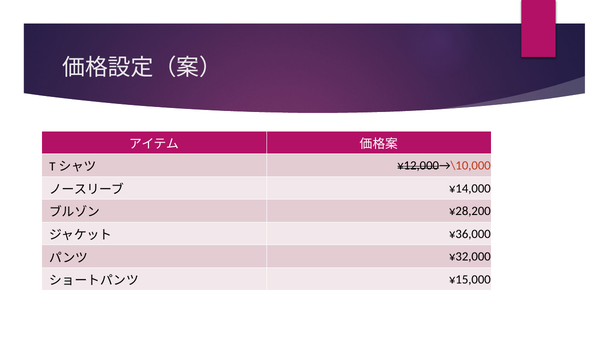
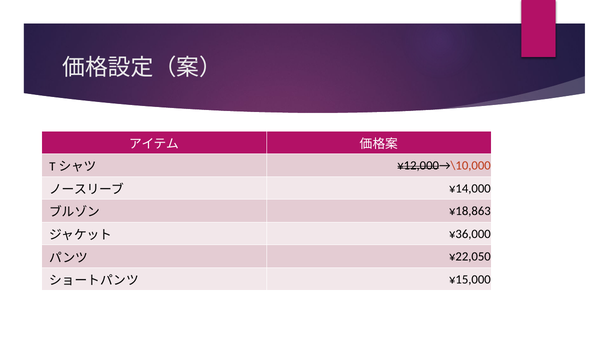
¥28,200: ¥28,200 -> ¥18,863 (470, 211)
¥32,000: ¥32,000 -> ¥22,050 (470, 257)
